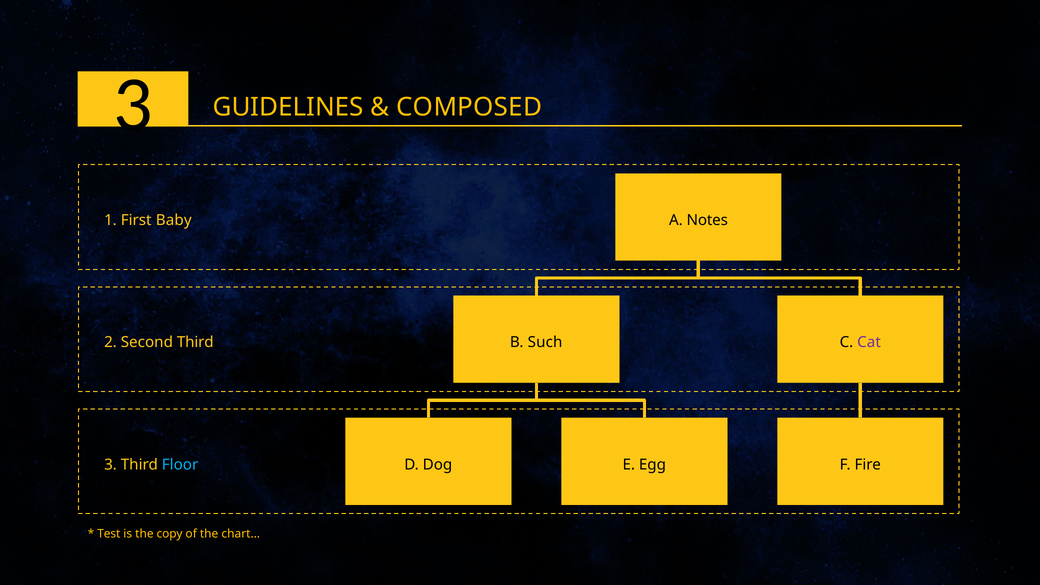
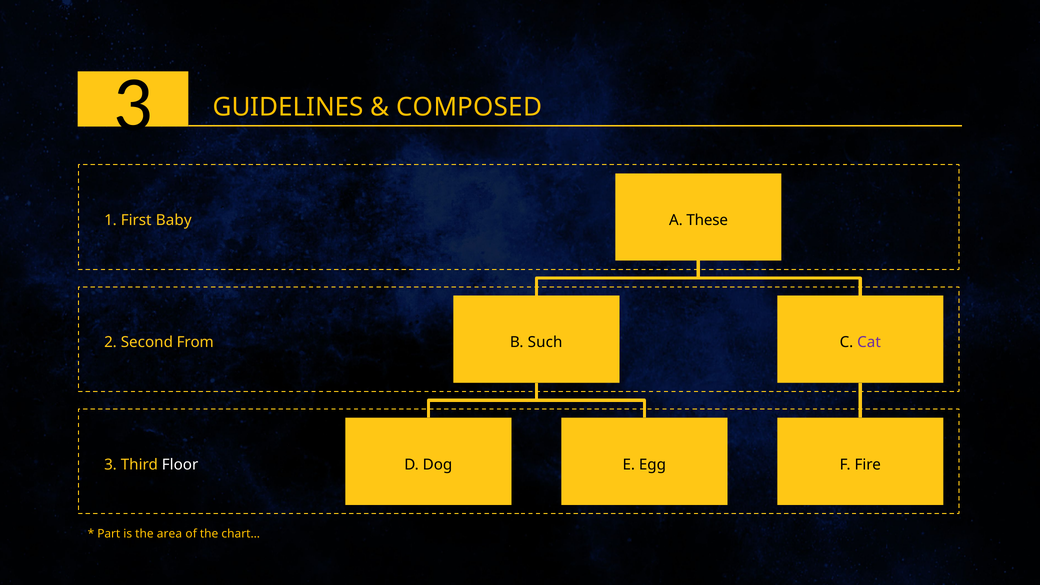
Notes: Notes -> These (707, 220)
Second Third: Third -> From (195, 342)
Floor colour: light blue -> white (180, 465)
Test: Test -> Part (109, 534)
copy: copy -> area (169, 534)
